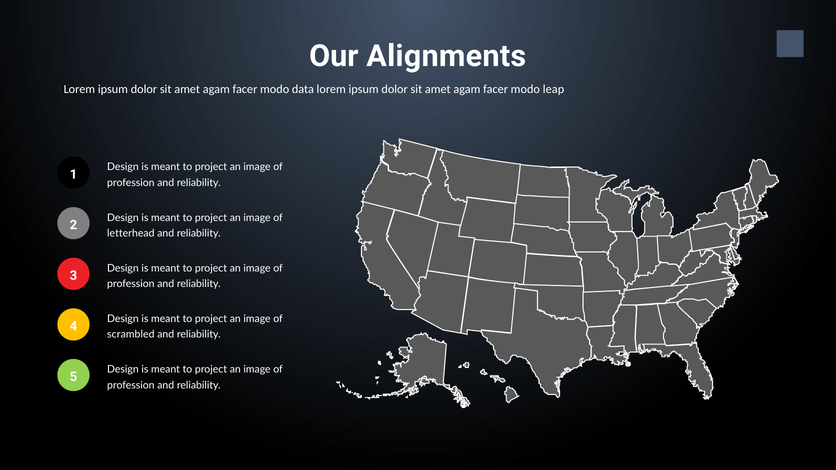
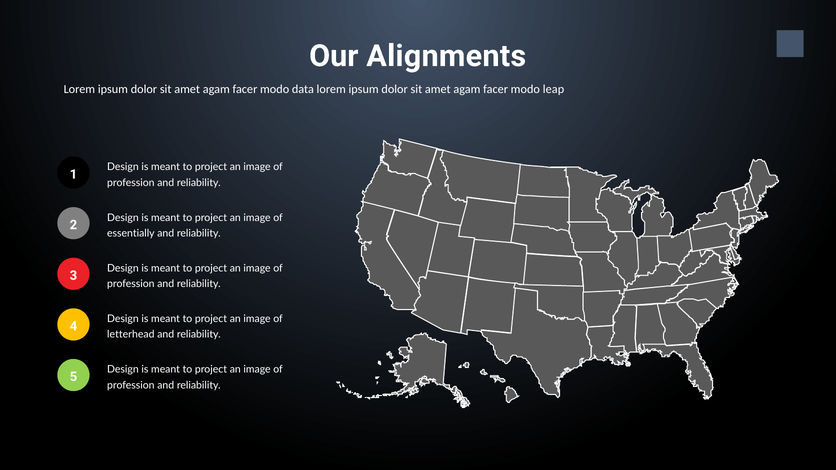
letterhead: letterhead -> essentially (131, 233)
scrambled: scrambled -> letterhead (131, 335)
